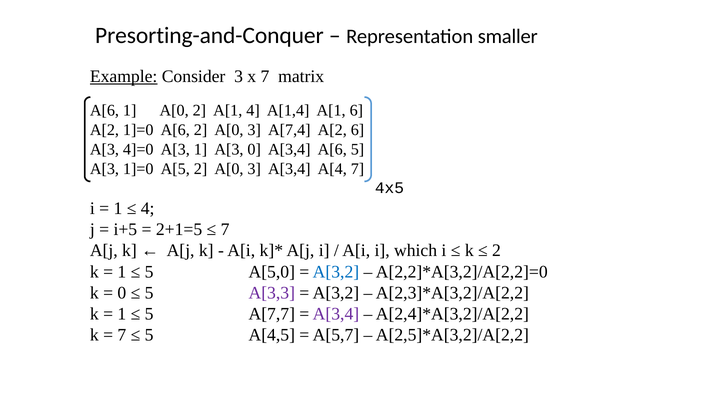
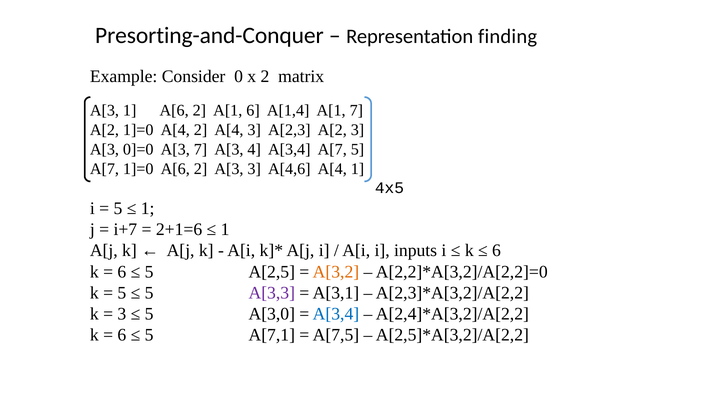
smaller: smaller -> finding (508, 37)
Example underline: present -> none (124, 77)
Consider 3: 3 -> 0 (239, 77)
x 7: 7 -> 2 (265, 77)
A[6: A[6 -> A[3 (104, 111)
1 A[0: A[0 -> A[6 (174, 111)
A[1 4: 4 -> 6 (253, 111)
A[1 6: 6 -> 7 (356, 111)
1]=0 A[6: A[6 -> A[4 (175, 130)
A[0: A[0 -> A[4 (229, 130)
A[7,4: A[7,4 -> A[2,3 (289, 130)
A[2 6: 6 -> 3 (358, 130)
4]=0: 4]=0 -> 0]=0 (138, 150)
A[3 1: 1 -> 7 (201, 150)
A[3 0: 0 -> 4 (254, 150)
A[3,4 A[6: A[6 -> A[7 (332, 150)
A[3: A[3 -> A[7 (104, 169)
1]=0 A[5: A[5 -> A[6 (175, 169)
A[0: A[0 -> A[3 (229, 169)
3 A[3,4: A[3,4 -> A[4,6 (289, 169)
A[4 7: 7 -> 1 (358, 169)
1: 1 -> 5 (118, 209)
4: 4 -> 1 (148, 209)
i+5: i+5 -> i+7 (125, 230)
2+1=5: 2+1=5 -> 2+1=6 (179, 230)
7: 7 -> 1 (225, 230)
which: which -> inputs (416, 251)
2: 2 -> 6 (497, 251)
1: 1 -> 6 (122, 272)
A[5,0: A[5,0 -> A[2,5 (272, 272)
A[3,2 colour: blue -> orange (336, 272)
0: 0 -> 5 (122, 293)
A[3,2: A[3,2 -> A[3,1 (336, 293)
1: 1 -> 3 (122, 314)
A[7,7: A[7,7 -> A[3,0 (272, 314)
A[3,4 colour: purple -> blue (336, 314)
7: 7 -> 6 (122, 336)
A[4,5: A[4,5 -> A[7,1 (272, 336)
A[5,7: A[5,7 -> A[7,5 (336, 336)
